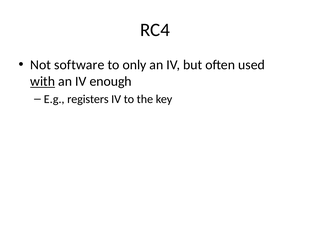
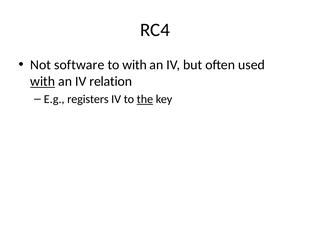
to only: only -> with (135, 65)
enough: enough -> relation (111, 82)
the underline: none -> present (145, 99)
